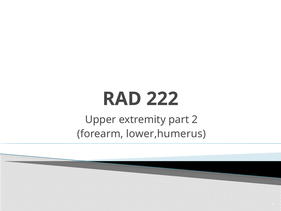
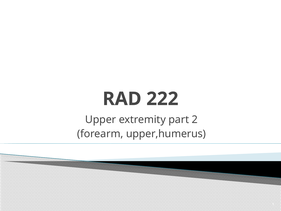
lower,humerus: lower,humerus -> upper,humerus (164, 134)
